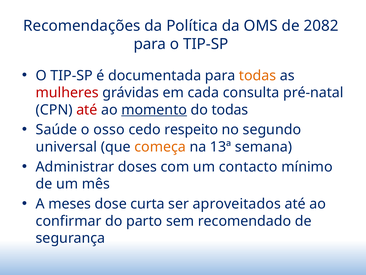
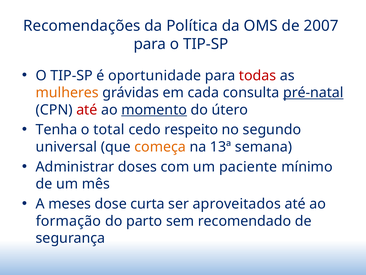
2082: 2082 -> 2007 (321, 26)
documentada: documentada -> oportunidade (155, 75)
todas colour: orange -> red (258, 75)
mulheres colour: red -> orange (67, 93)
pré-natal underline: none -> present (313, 93)
do todas: todas -> útero (230, 110)
Saúde: Saúde -> Tenha (56, 130)
osso: osso -> total (109, 130)
contacto: contacto -> paciente (248, 167)
confirmar: confirmar -> formação (68, 221)
